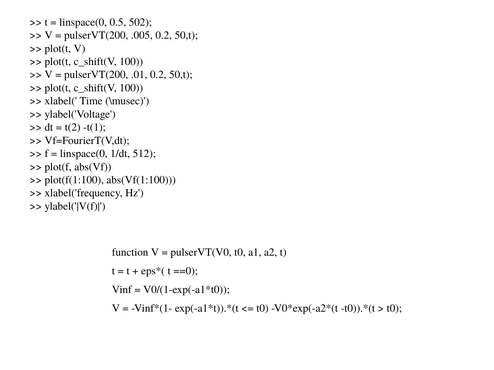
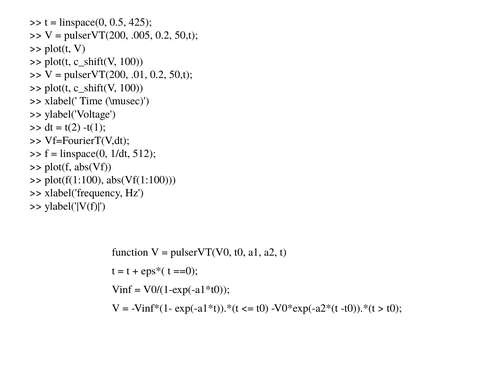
502: 502 -> 425 (140, 22)
